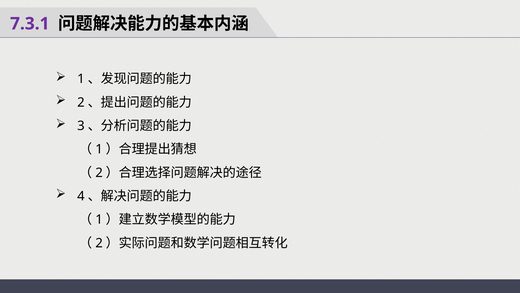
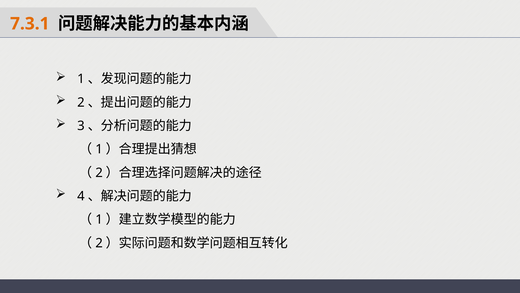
7.3.1 colour: purple -> orange (30, 24)
